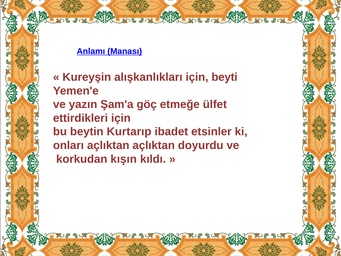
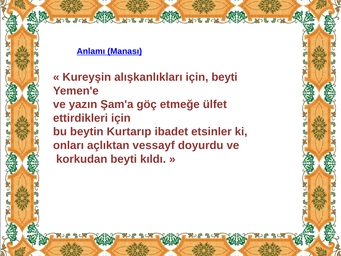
açlıktan açlıktan: açlıktan -> vessayf (154, 145)
korkudan kışın: kışın -> beyti (124, 159)
